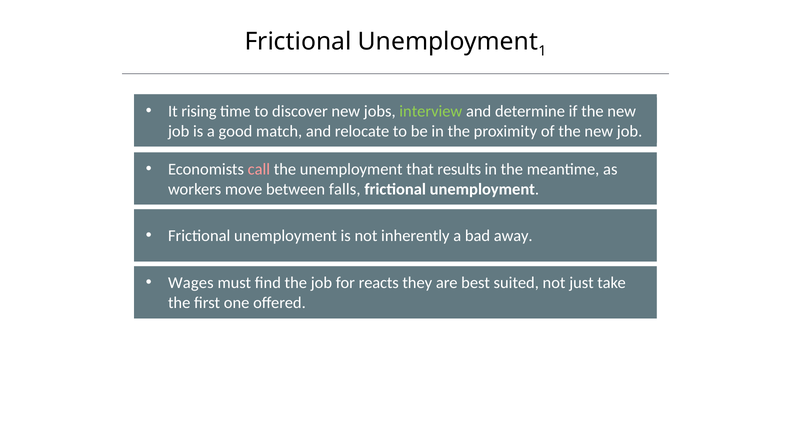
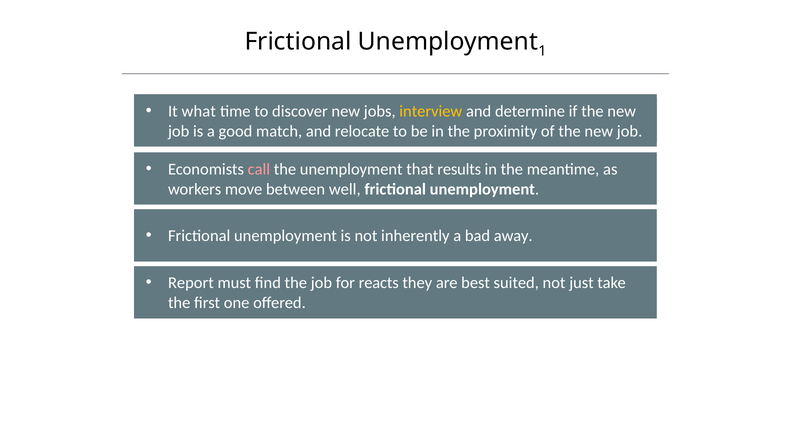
rising: rising -> what (199, 111)
interview colour: light green -> yellow (431, 111)
falls: falls -> well (345, 189)
Wages: Wages -> Report (191, 283)
